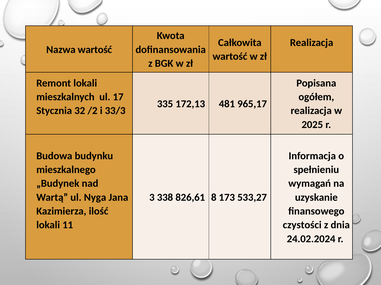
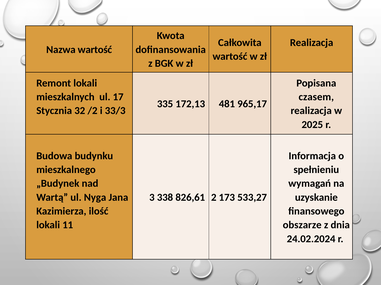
ogółem: ogółem -> czasem (316, 97)
8: 8 -> 2 (214, 198)
czystości: czystości -> obszarze (302, 226)
